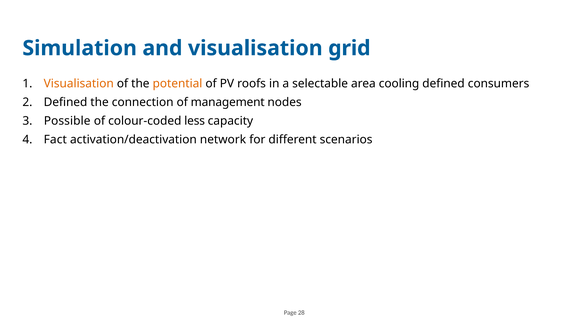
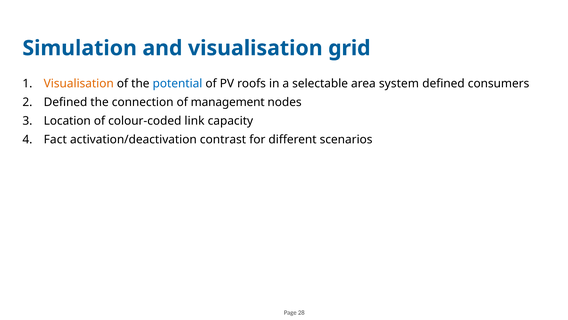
potential colour: orange -> blue (178, 83)
cooling: cooling -> system (399, 83)
Possible: Possible -> Location (67, 121)
less: less -> link (195, 121)
network: network -> contrast (223, 139)
